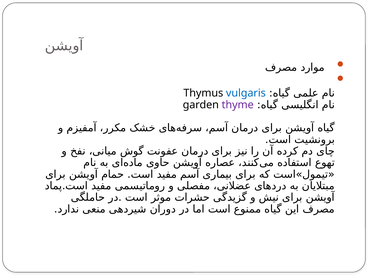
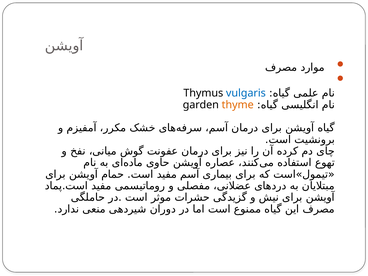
thyme colour: purple -> orange (238, 105)
